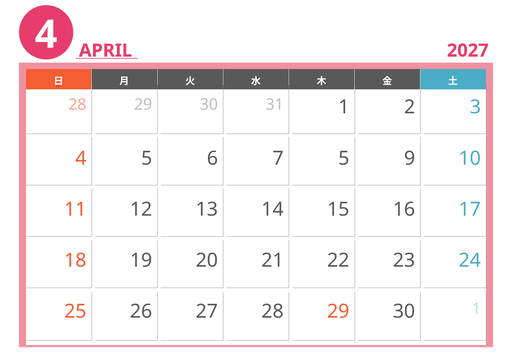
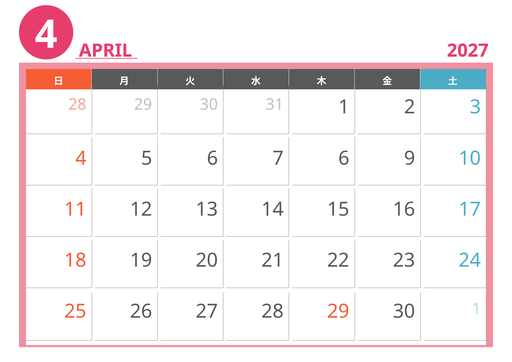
7 5: 5 -> 6 (344, 158)
